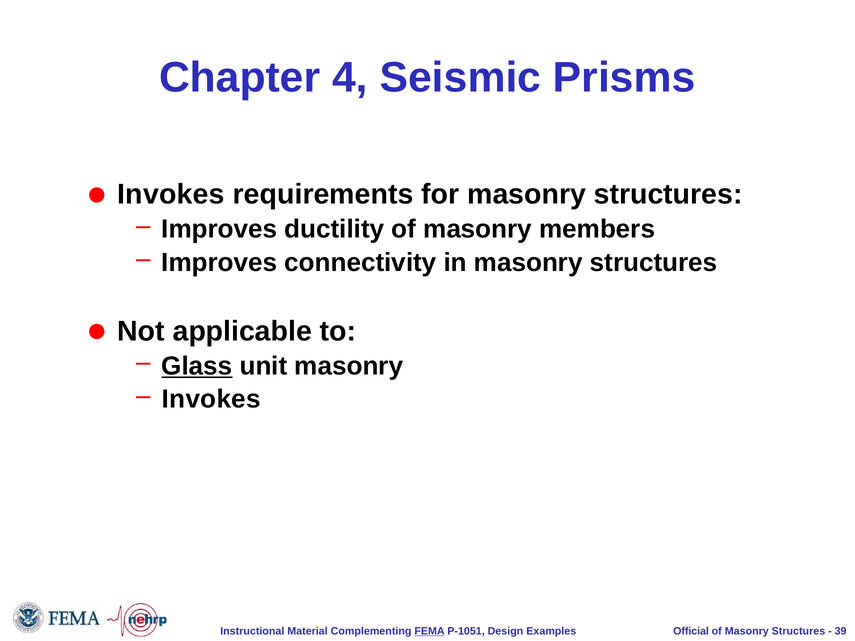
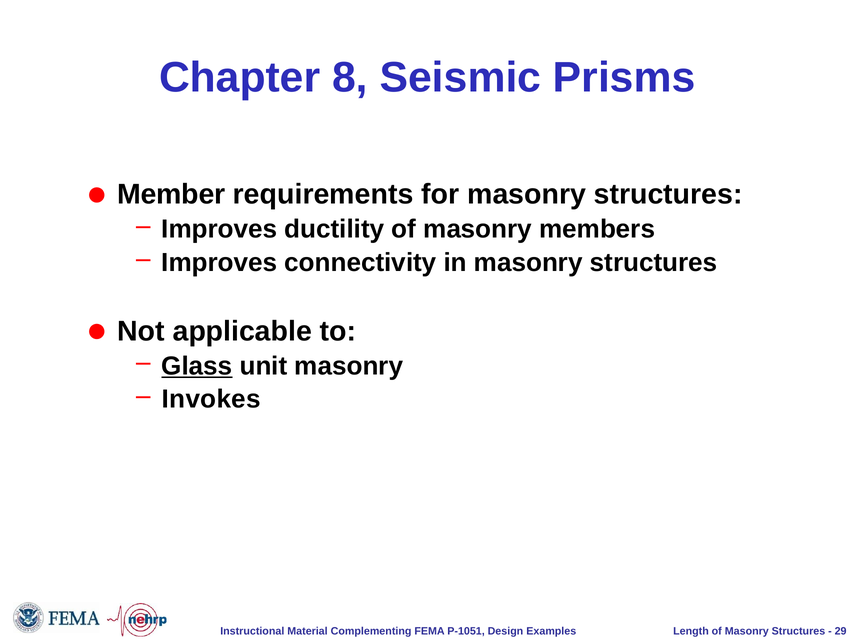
4: 4 -> 8 (350, 78)
Invokes: Invokes -> Member (171, 195)
FEMA underline: present -> none (430, 631)
Official: Official -> Length (691, 631)
39: 39 -> 29 (841, 631)
